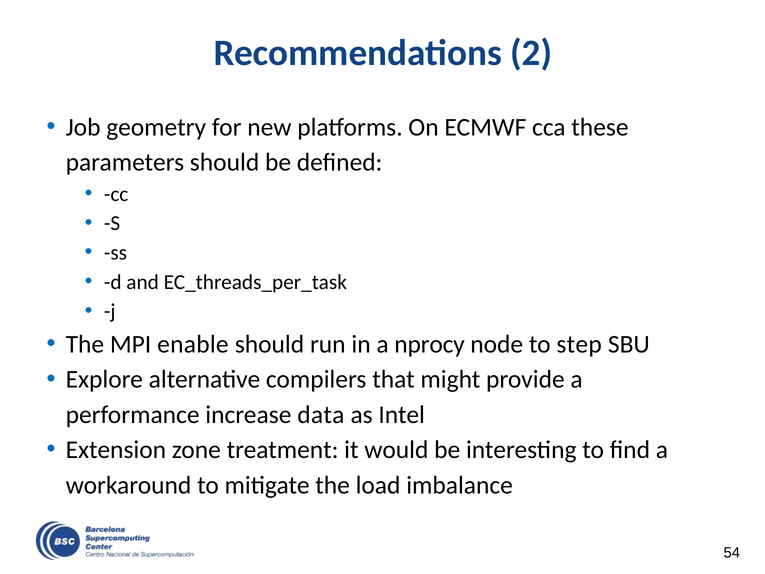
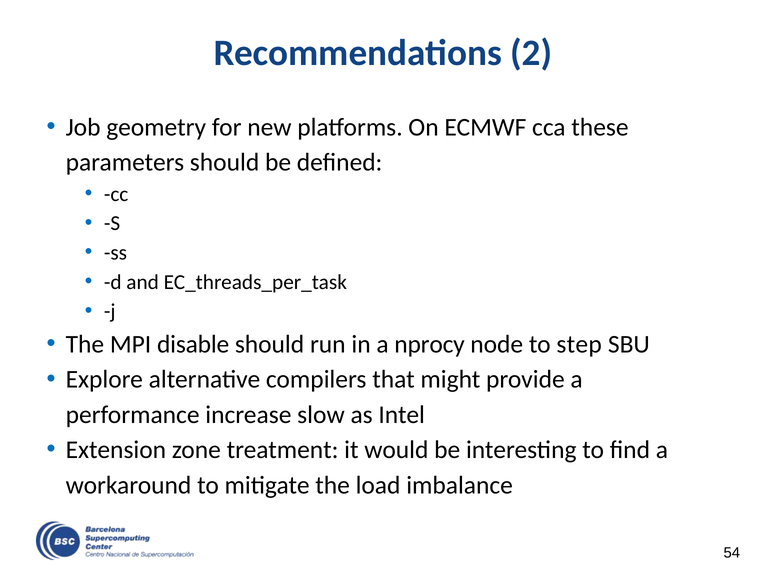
enable: enable -> disable (193, 344)
data: data -> slow (321, 415)
